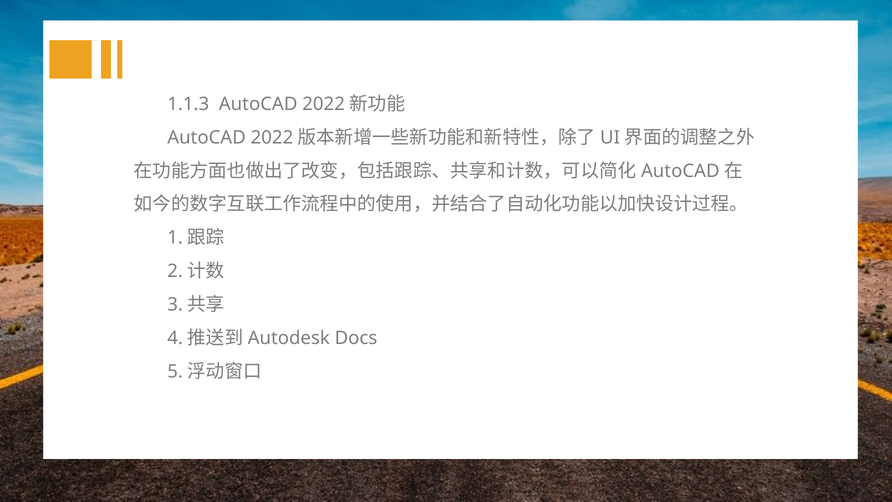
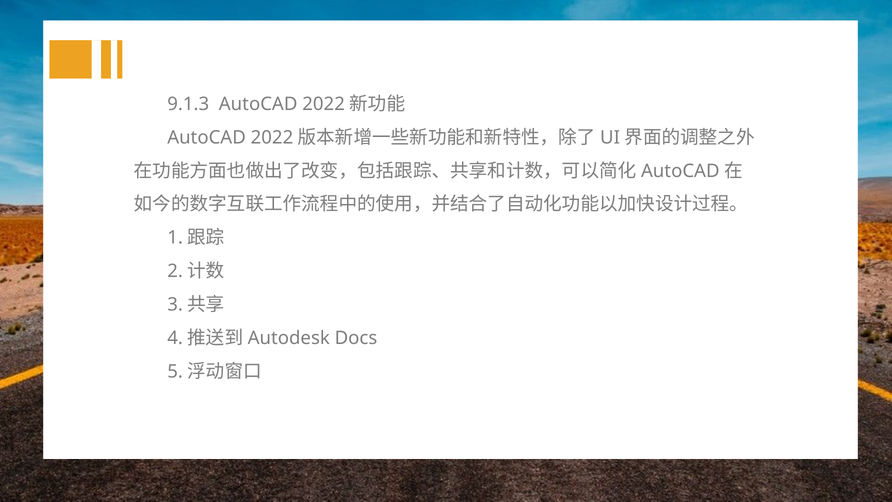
1.1.3: 1.1.3 -> 9.1.3 (188, 104)
